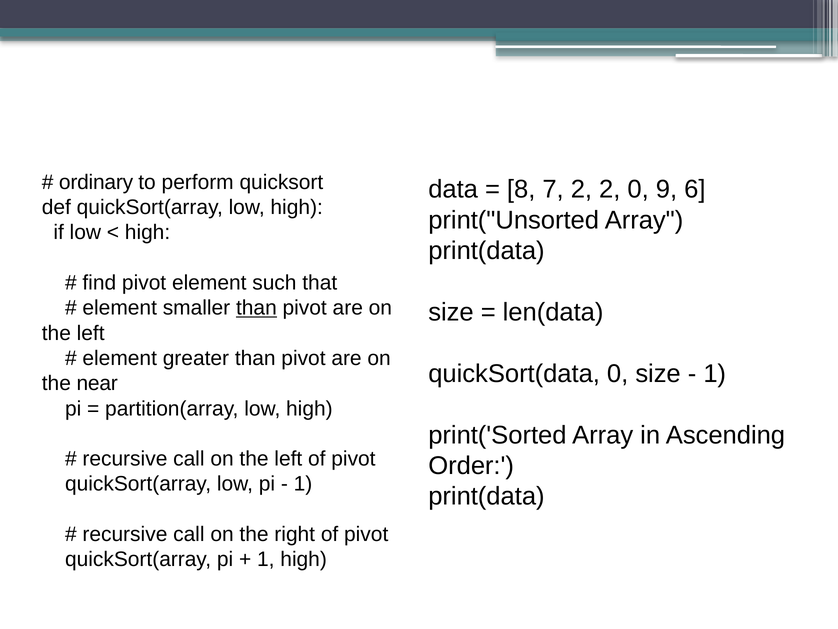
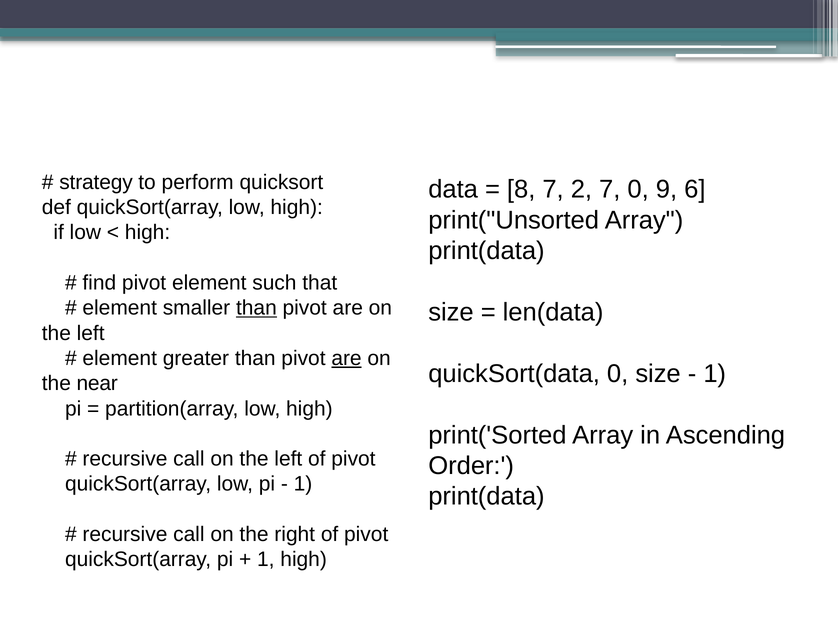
ordinary: ordinary -> strategy (96, 182)
2 2: 2 -> 7 (610, 189)
are underline: none -> present (347, 358)
